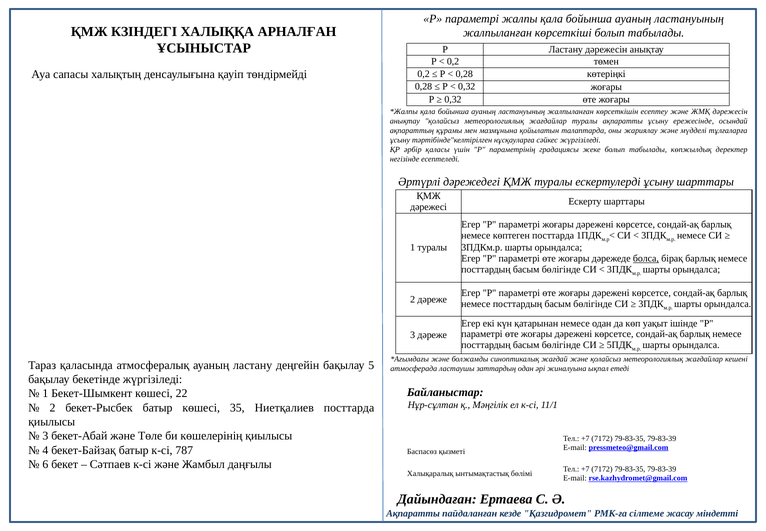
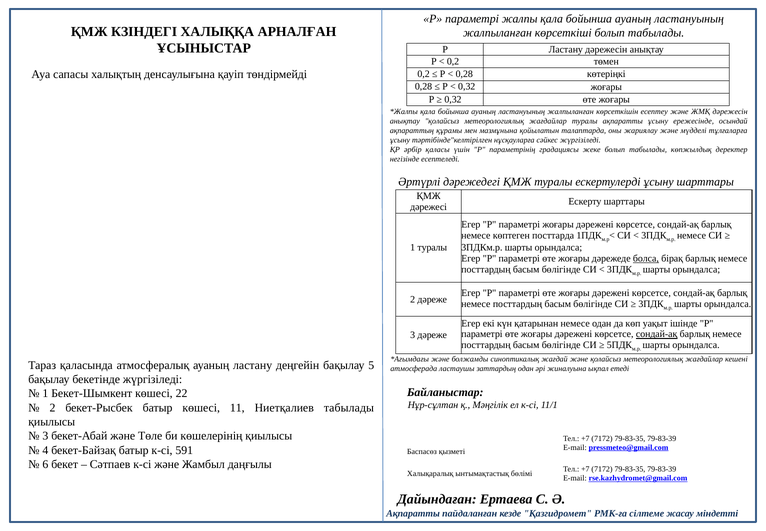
сондай-ақ underline: none -> present (657, 334)
35: 35 -> 11 (237, 407)
Ниетқалиев посттарда: посттарда -> табылады (349, 407)
787: 787 -> 591 (184, 450)
